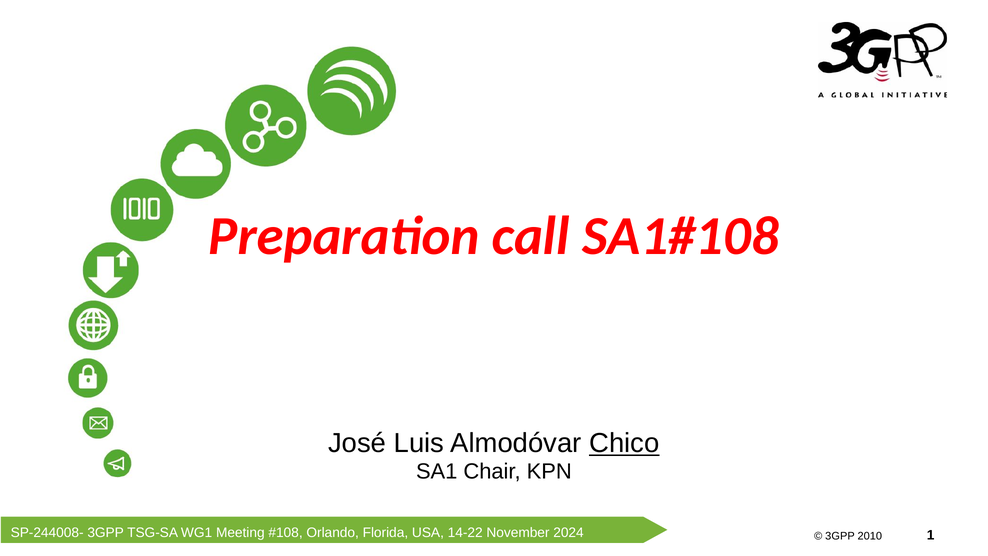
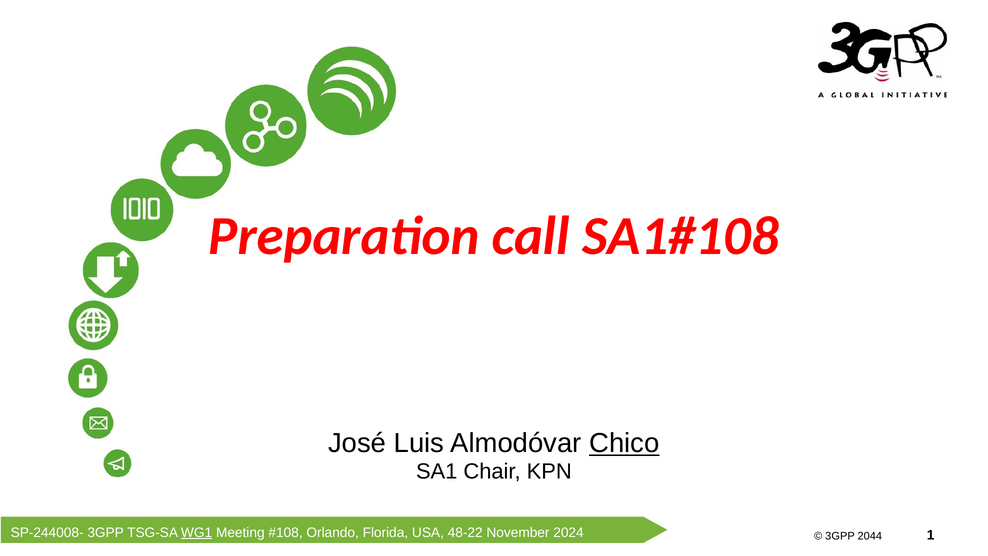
WG1 underline: none -> present (197, 532)
14-22: 14-22 -> 48-22 (465, 532)
2010: 2010 -> 2044 (870, 536)
